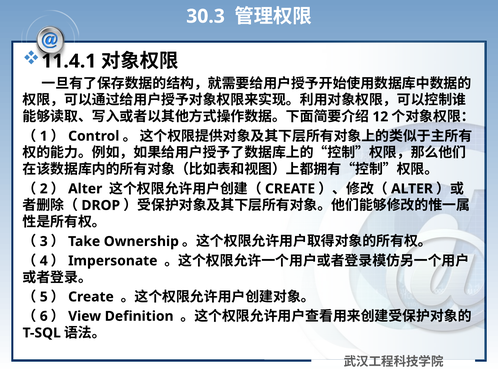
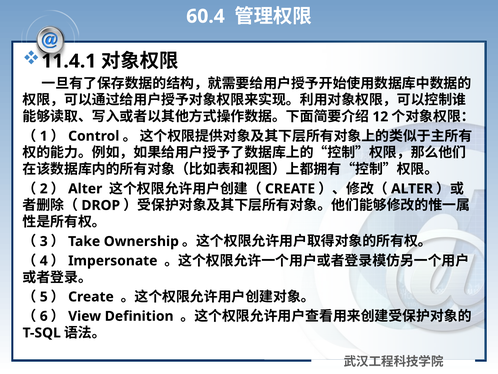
30.3: 30.3 -> 60.4 (206, 16)
